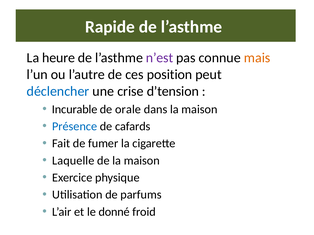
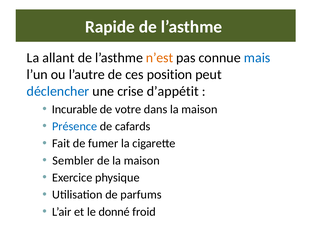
heure: heure -> allant (58, 58)
n’est colour: purple -> orange (160, 58)
mais colour: orange -> blue (257, 58)
d’tension: d’tension -> d’appétit (173, 92)
orale: orale -> votre (128, 110)
Laquelle: Laquelle -> Sembler (73, 161)
